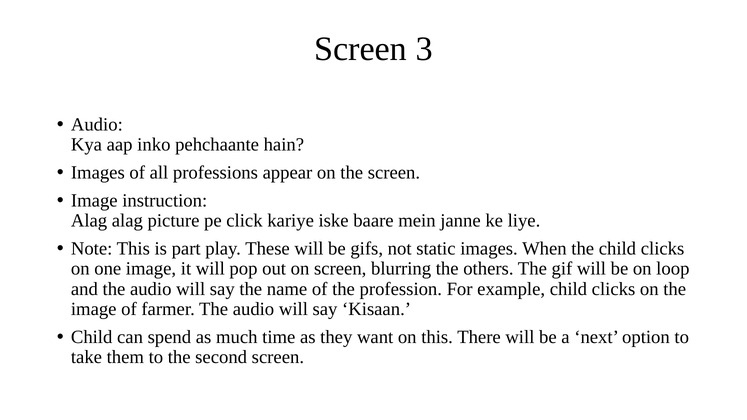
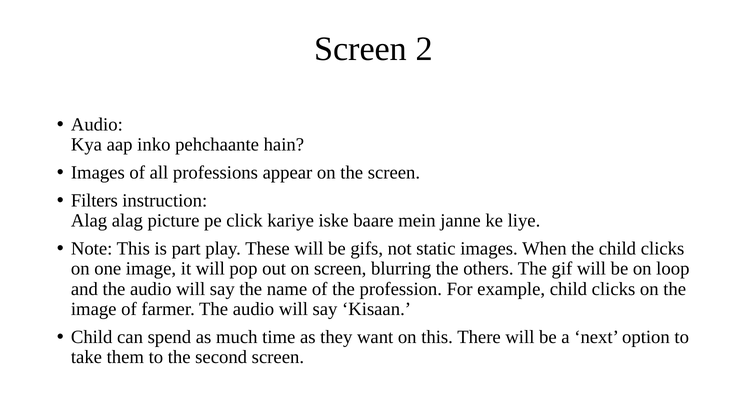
3: 3 -> 2 (424, 49)
Image: Image -> Filters (94, 201)
